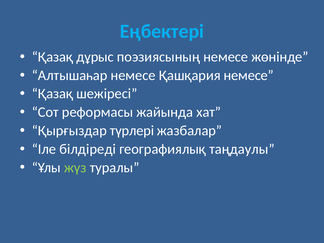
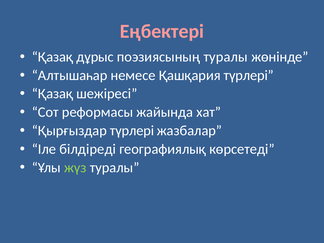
Еңбектері colour: light blue -> pink (162, 31)
поэзиясының немесе: немесе -> туралы (226, 57)
Қашқария немесе: немесе -> түрлері (249, 75)
таңдаулы: таңдаулы -> көрсетеді (242, 149)
